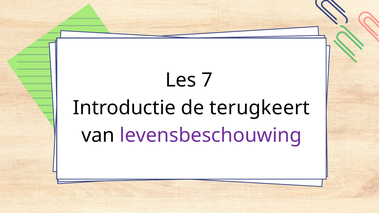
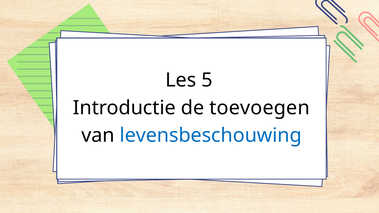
7: 7 -> 5 (207, 80)
terugkeert: terugkeert -> toevoegen (260, 108)
levensbeschouwing colour: purple -> blue (211, 136)
